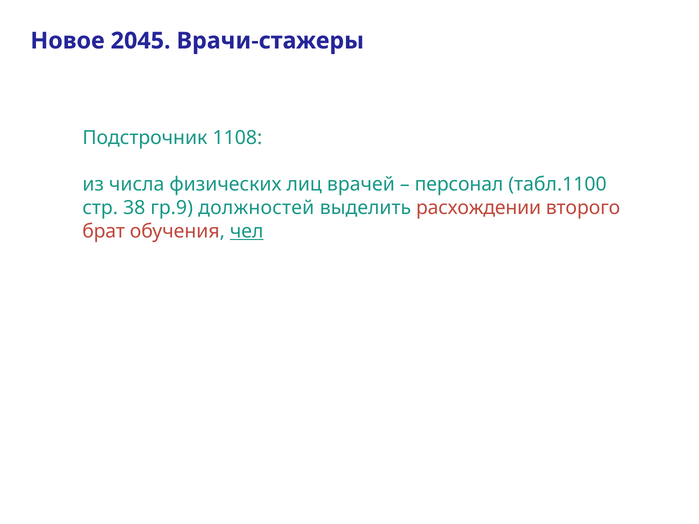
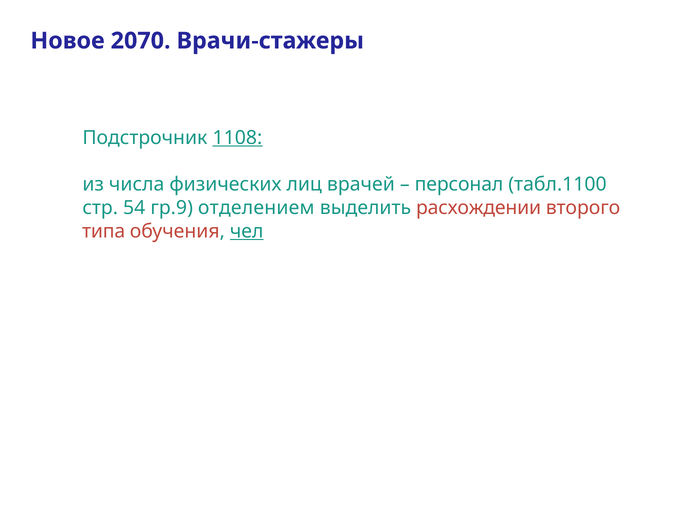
2045: 2045 -> 2070 (141, 41)
1108 underline: none -> present (237, 138)
38: 38 -> 54 (134, 208)
должностей: должностей -> отделением (256, 208)
брат: брат -> типа (104, 231)
